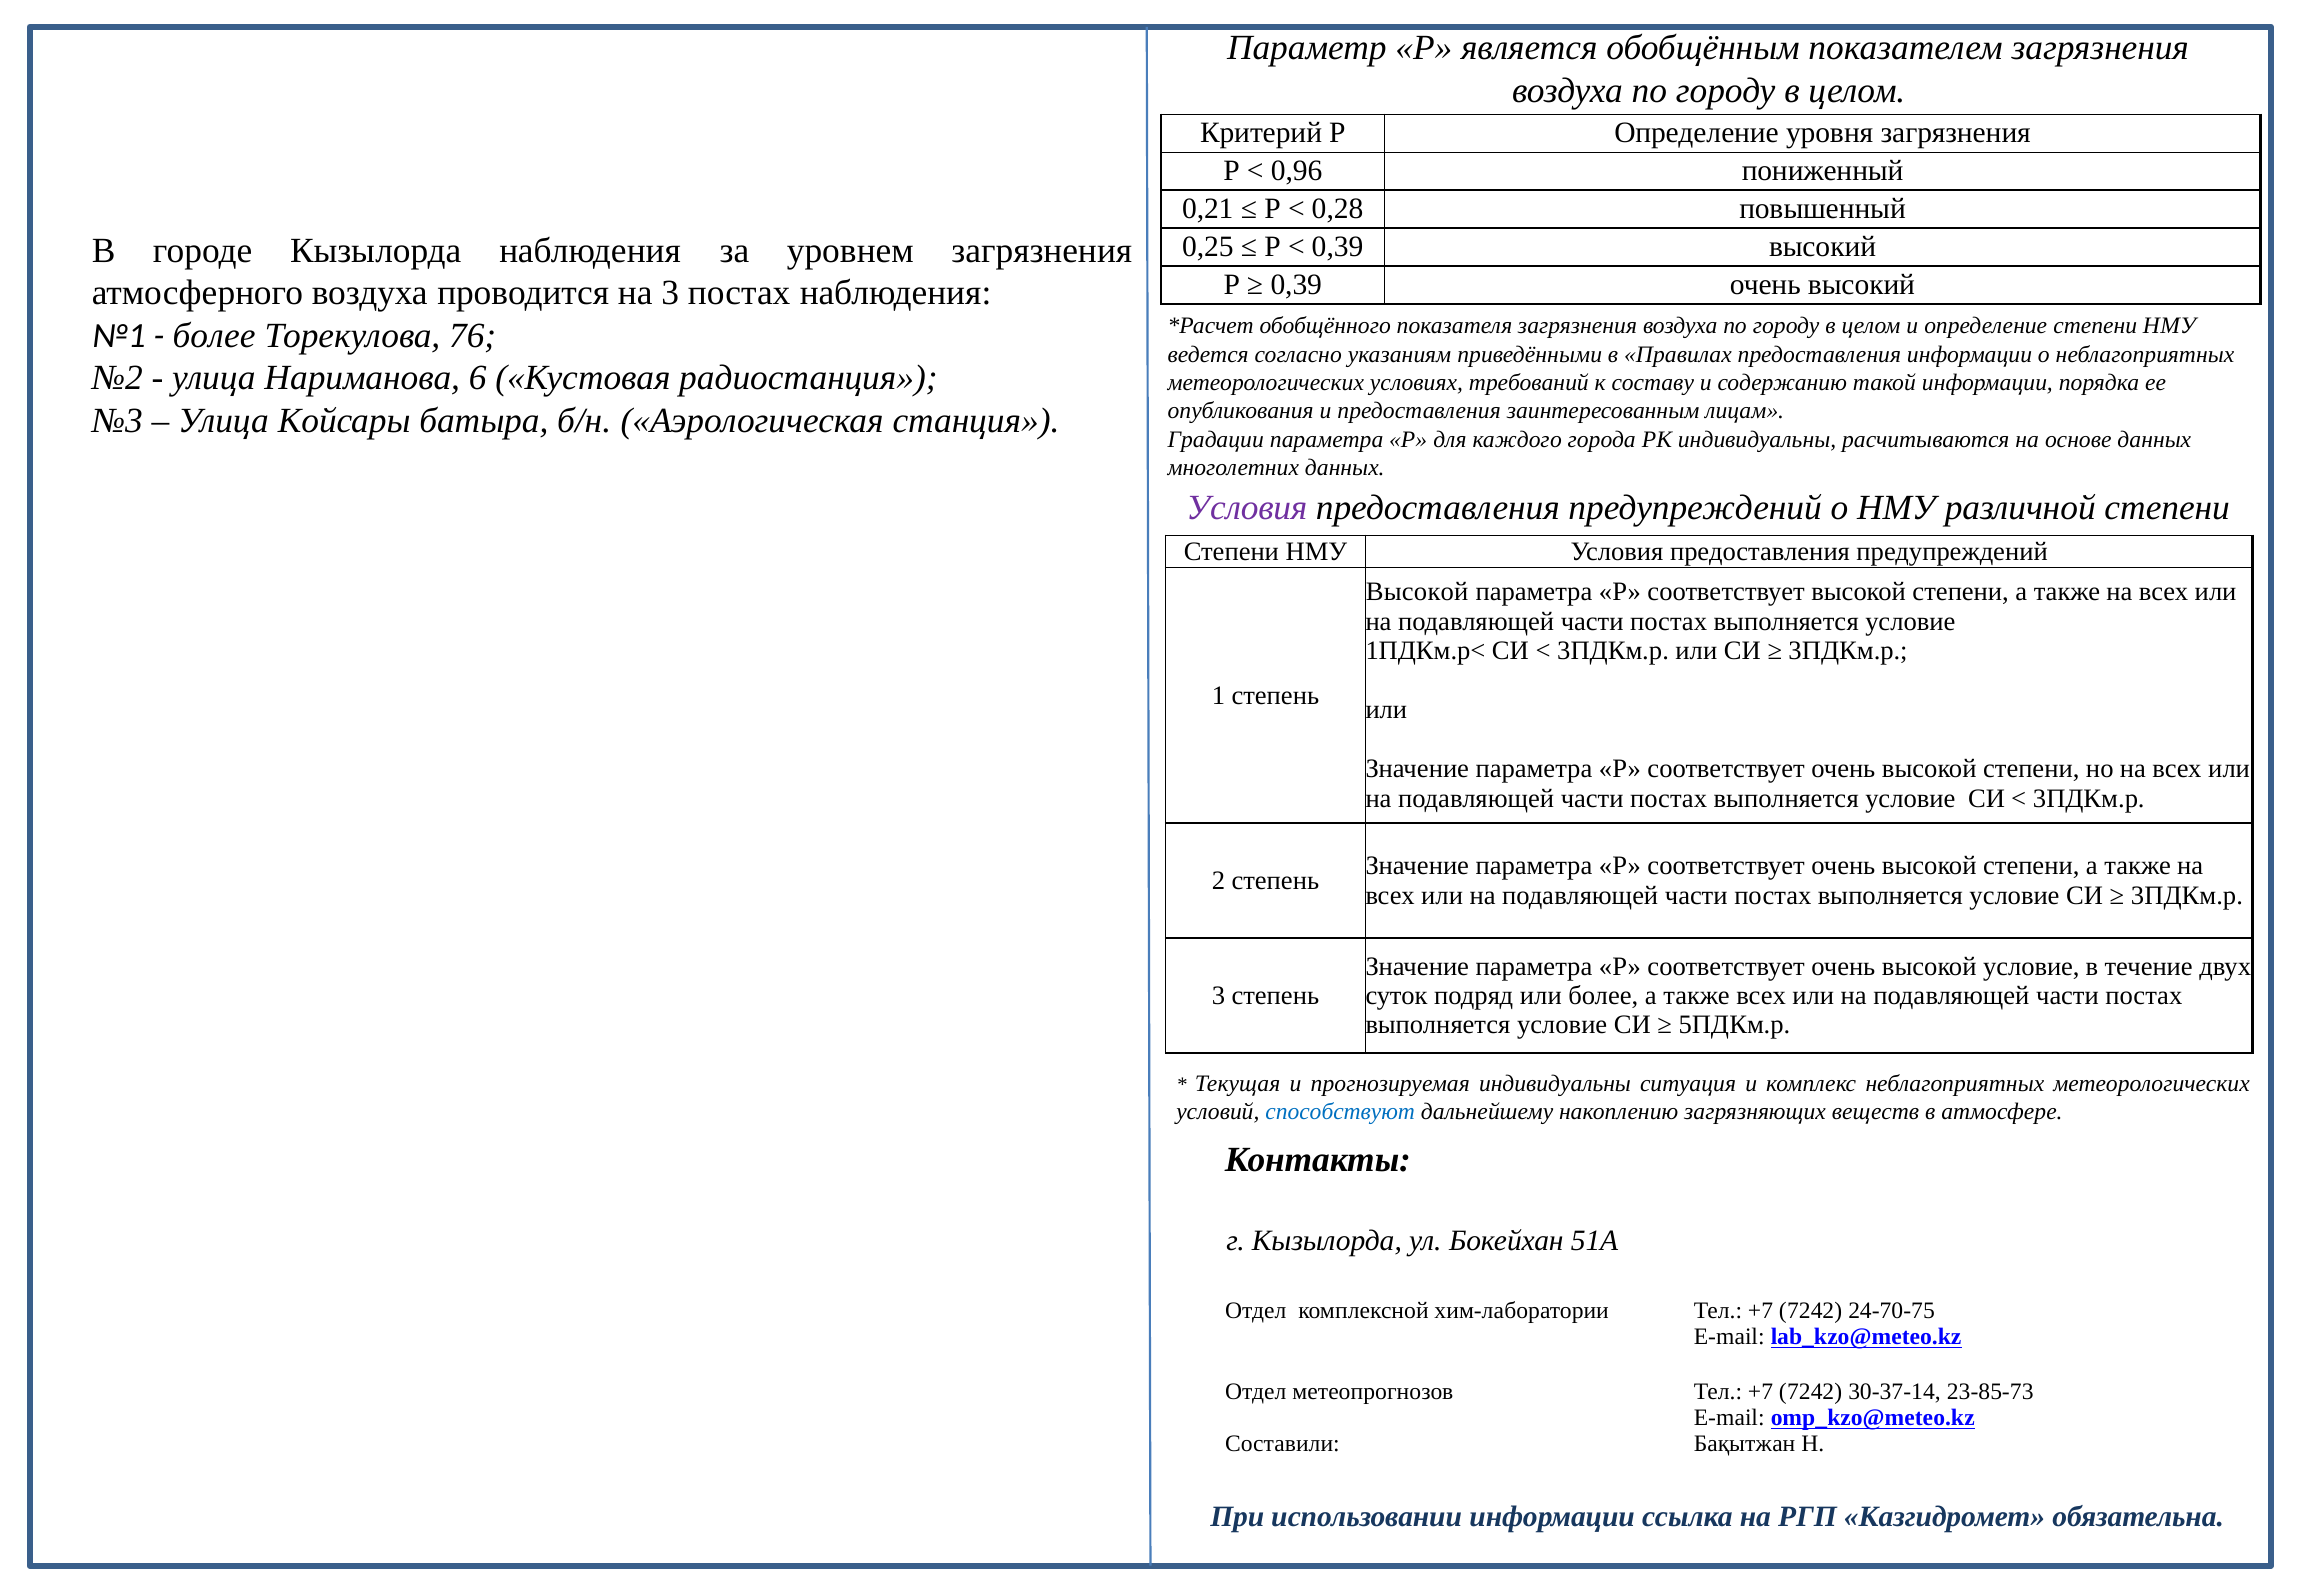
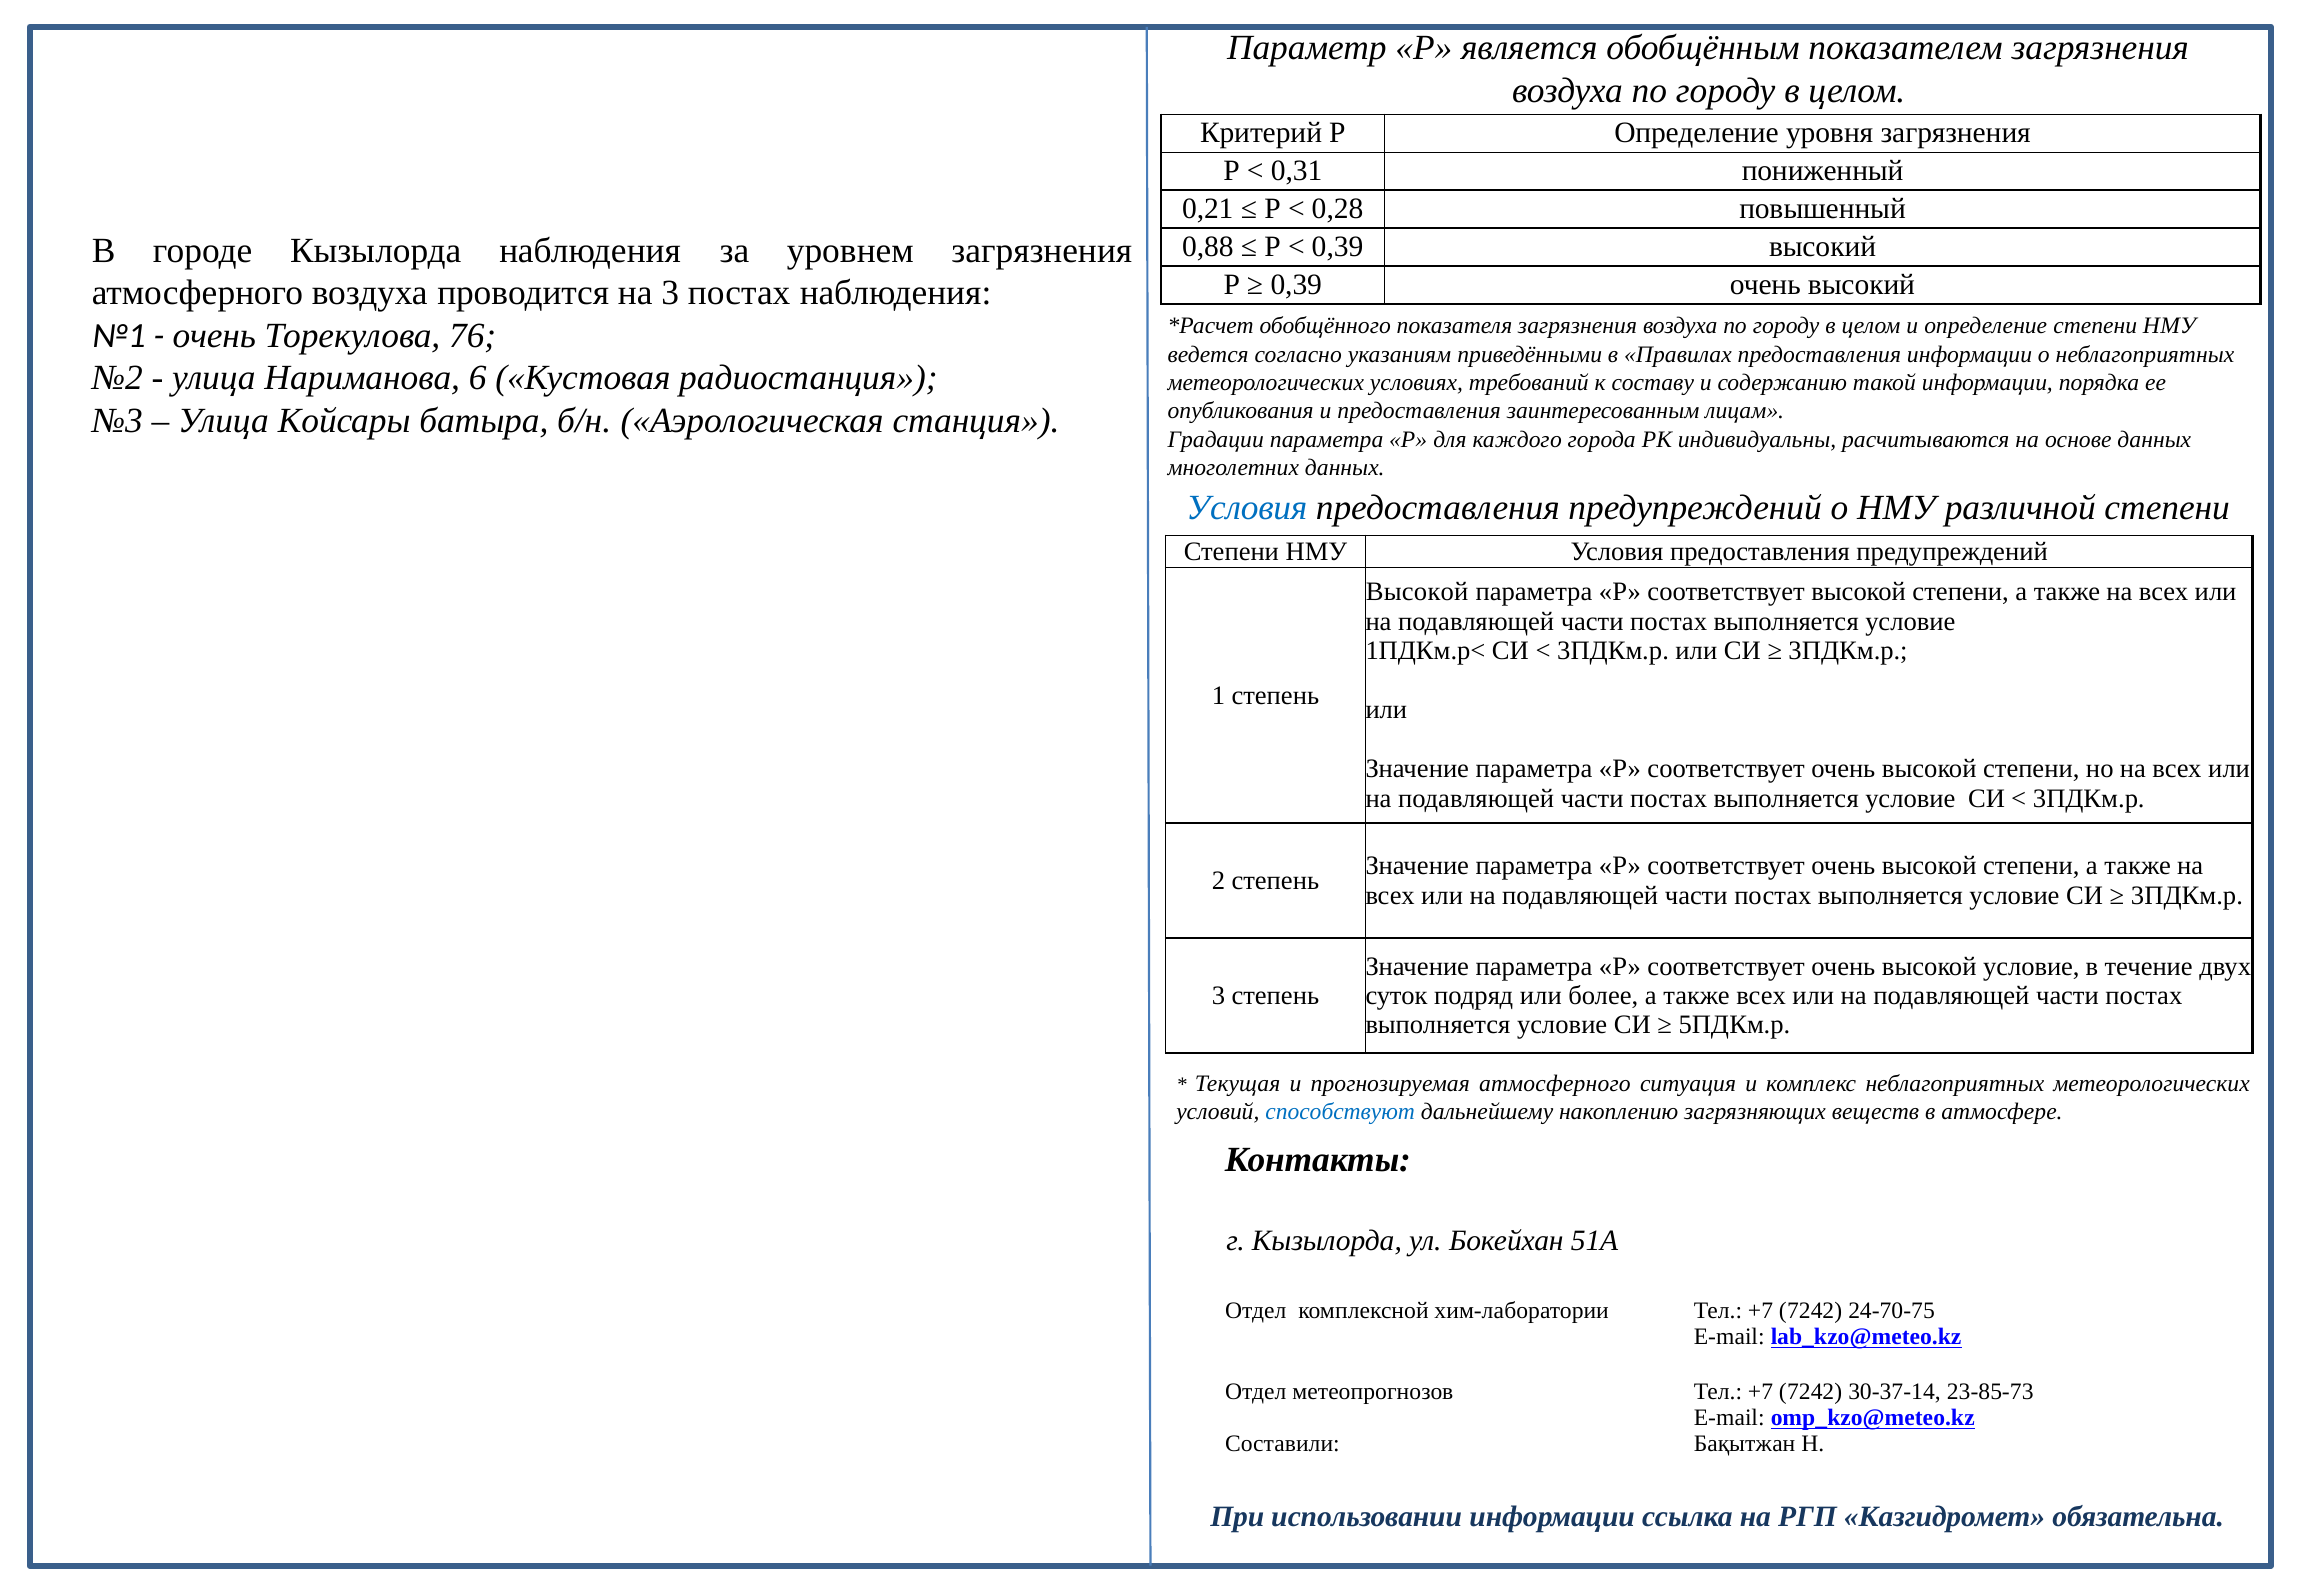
0,96: 0,96 -> 0,31 (1297, 171)
0,25: 0,25 -> 0,88 (1208, 247)
более: более -> очень (214, 336)
Условия colour: purple -> blue (1247, 508)
прогнозируемая индивидуальны: индивидуальны -> атмосферного (1555, 1083)
